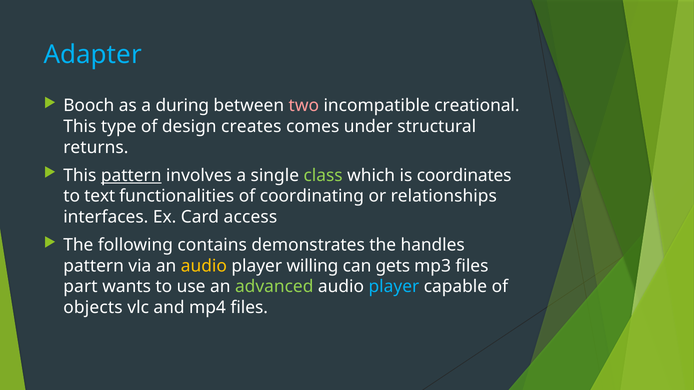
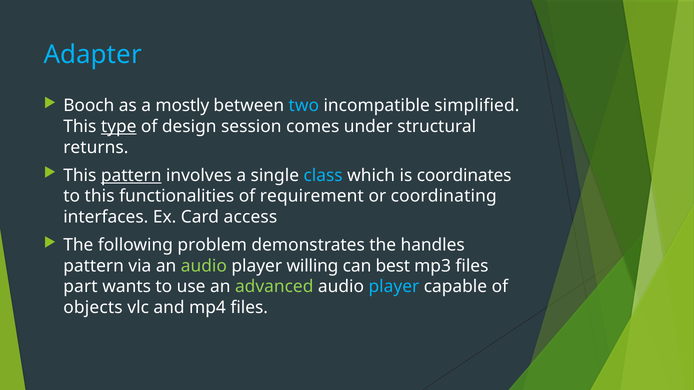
during: during -> mostly (182, 106)
two colour: pink -> light blue (304, 106)
creational: creational -> simplified (477, 106)
type underline: none -> present (119, 127)
creates: creates -> session (251, 127)
class colour: light green -> light blue (323, 176)
to text: text -> this (100, 196)
coordinating: coordinating -> requirement (312, 196)
relationships: relationships -> coordinating (444, 196)
contains: contains -> problem (212, 245)
audio colour: yellow -> light green (204, 266)
gets: gets -> best (393, 266)
